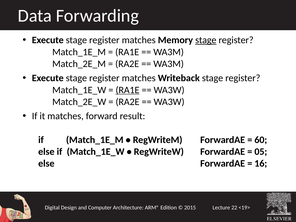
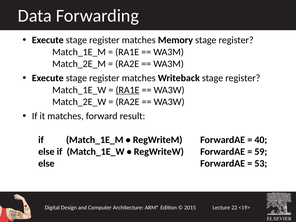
stage underline: present -> none (206, 40)
60: 60 -> 40 (261, 140)
05: 05 -> 59 (261, 152)
16: 16 -> 53 (261, 163)
